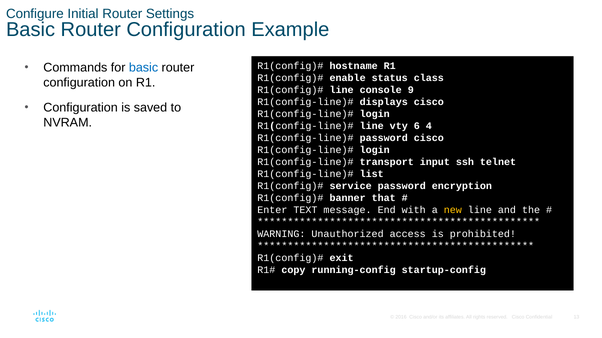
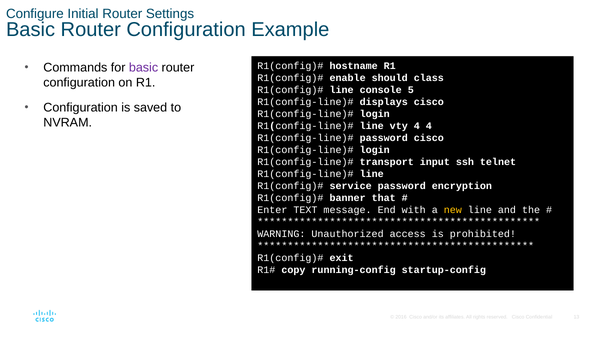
basic colour: blue -> purple (144, 68)
status: status -> should (390, 78)
9: 9 -> 5 (411, 90)
vty 6: 6 -> 4 (417, 126)
list: list -> line (372, 174)
